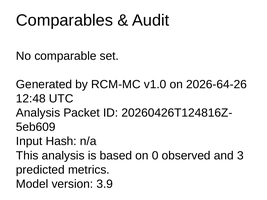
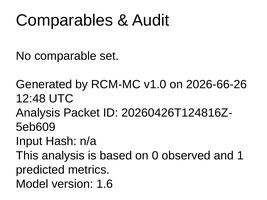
2026-64-26: 2026-64-26 -> 2026-66-26 (217, 84)
3: 3 -> 1 (240, 156)
3.9: 3.9 -> 1.6 (105, 184)
